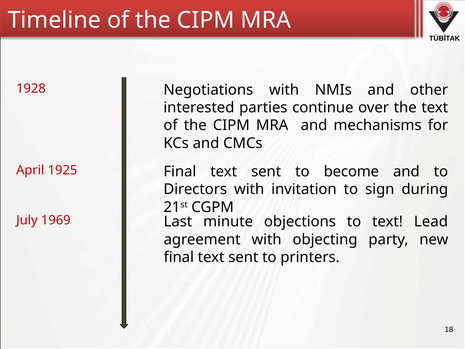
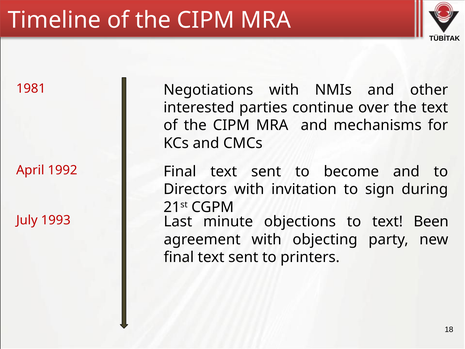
1928: 1928 -> 1981 (31, 88)
1925: 1925 -> 1992 (63, 170)
1969: 1969 -> 1993 (56, 220)
Lead: Lead -> Been (431, 221)
